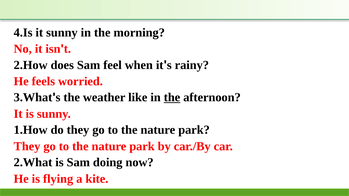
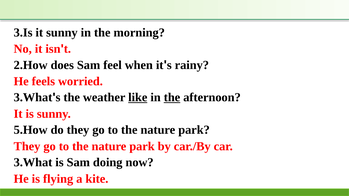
4.Is: 4.Is -> 3.Is (23, 33)
like underline: none -> present (138, 98)
1.How: 1.How -> 5.How (31, 130)
2.What: 2.What -> 3.What (33, 163)
